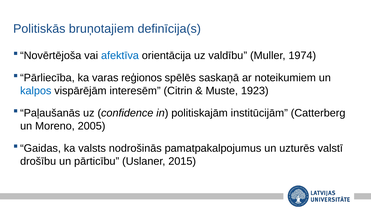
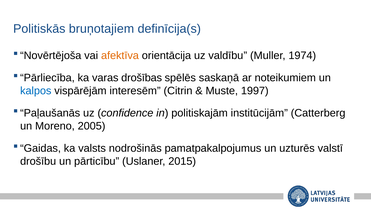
afektīva colour: blue -> orange (120, 56)
reģionos: reģionos -> drošības (142, 78)
1923: 1923 -> 1997 (255, 91)
